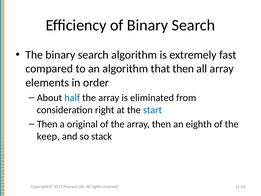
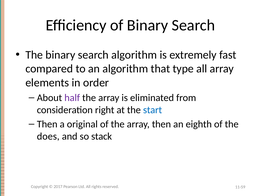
that then: then -> type (183, 69)
half colour: blue -> purple (72, 98)
keep: keep -> does (48, 136)
